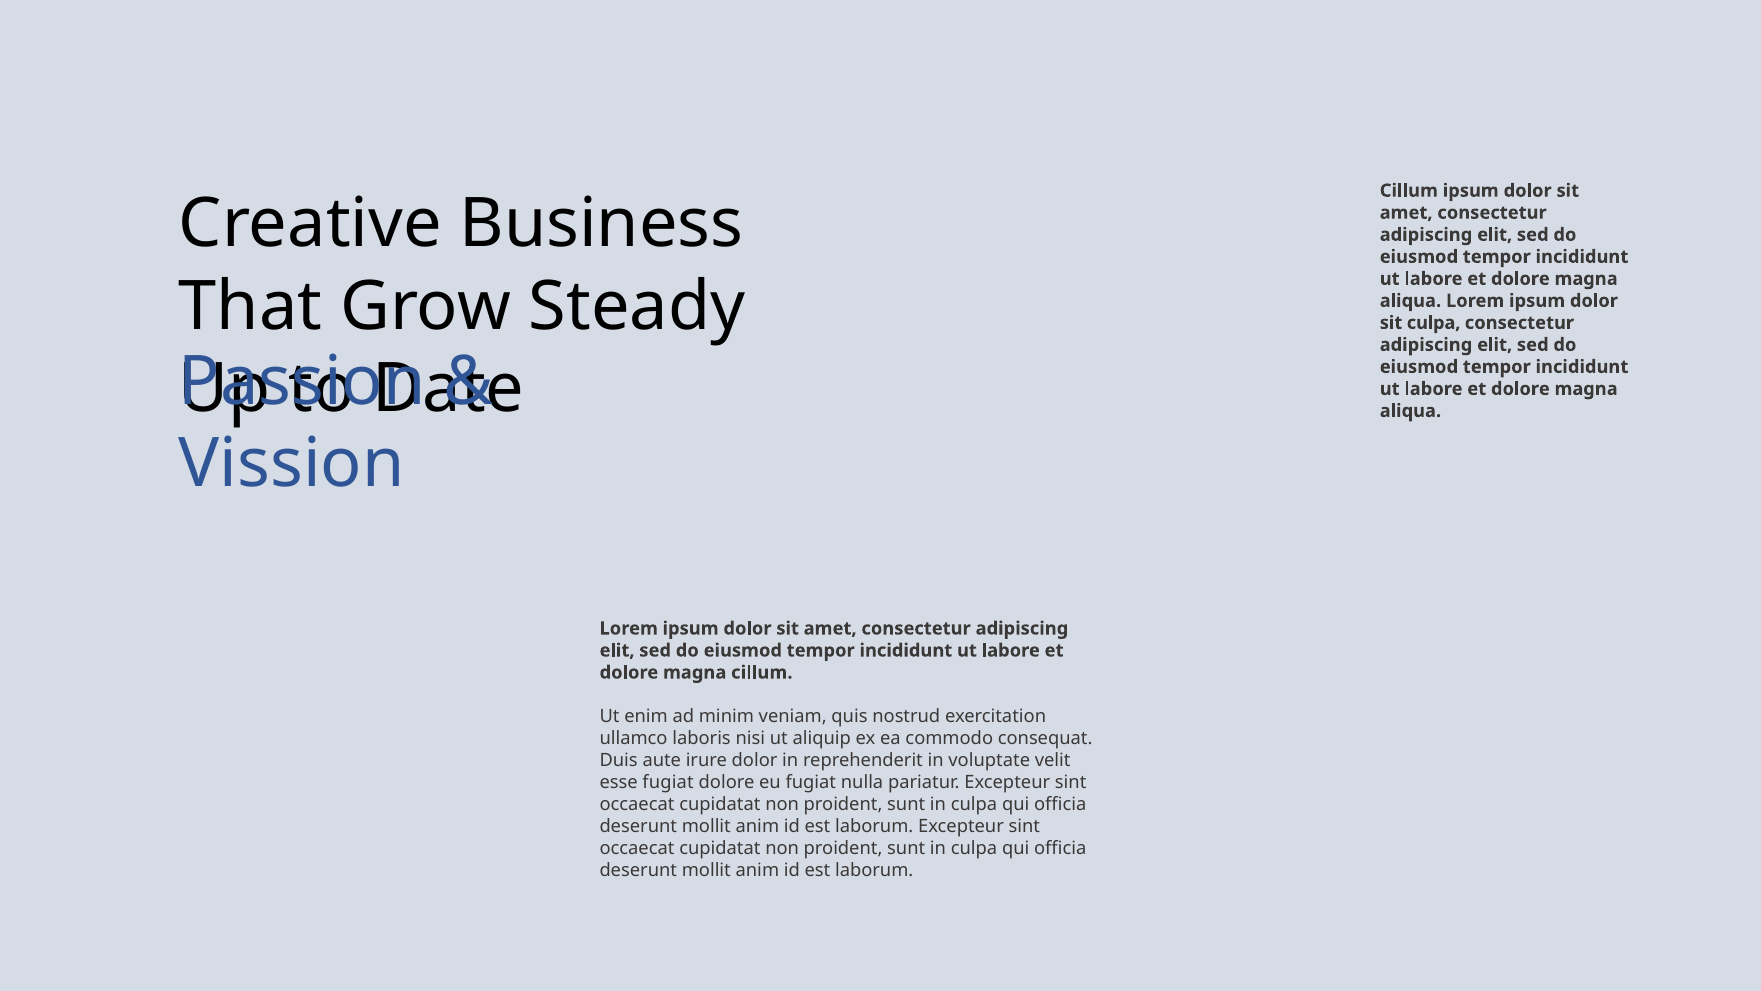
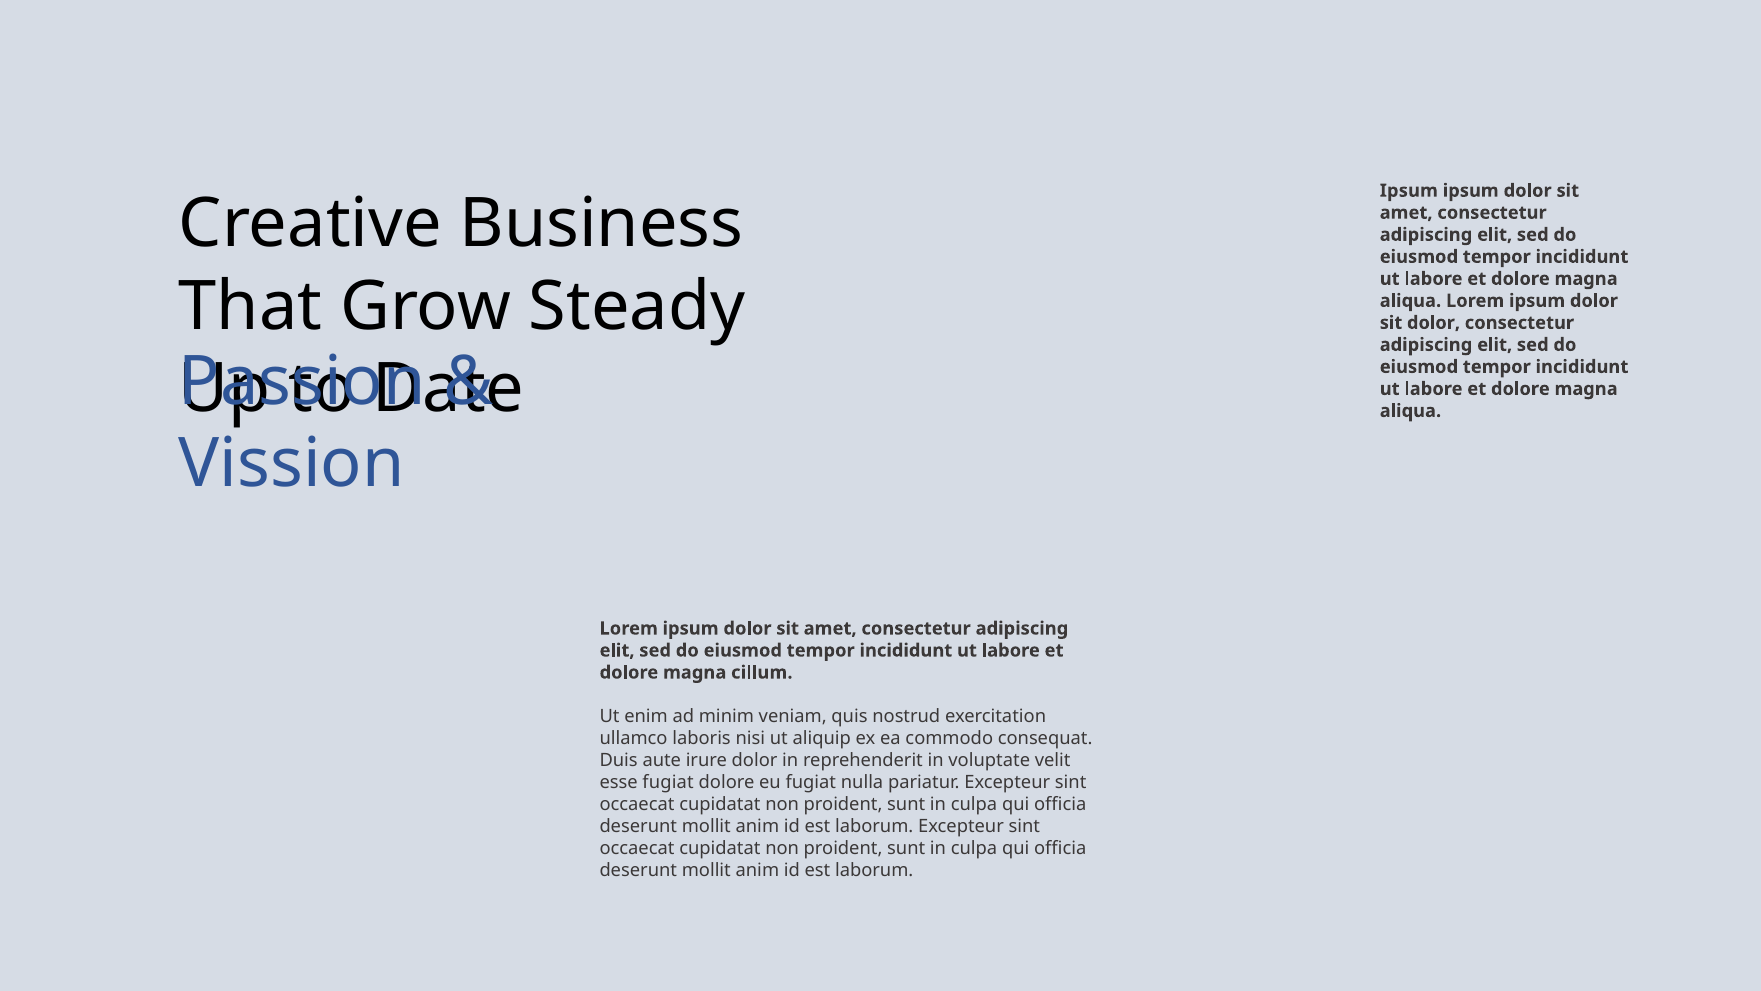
Cillum: Cillum -> Ipsum (1409, 191)
sit culpa: culpa -> dolor (1434, 323)
